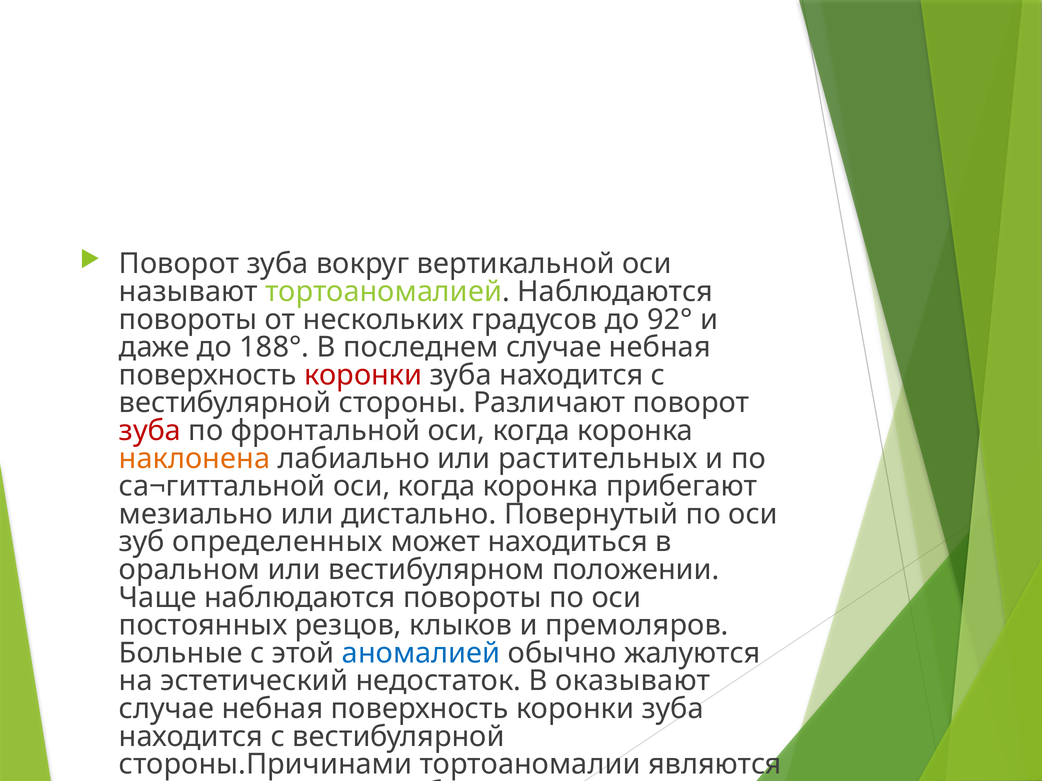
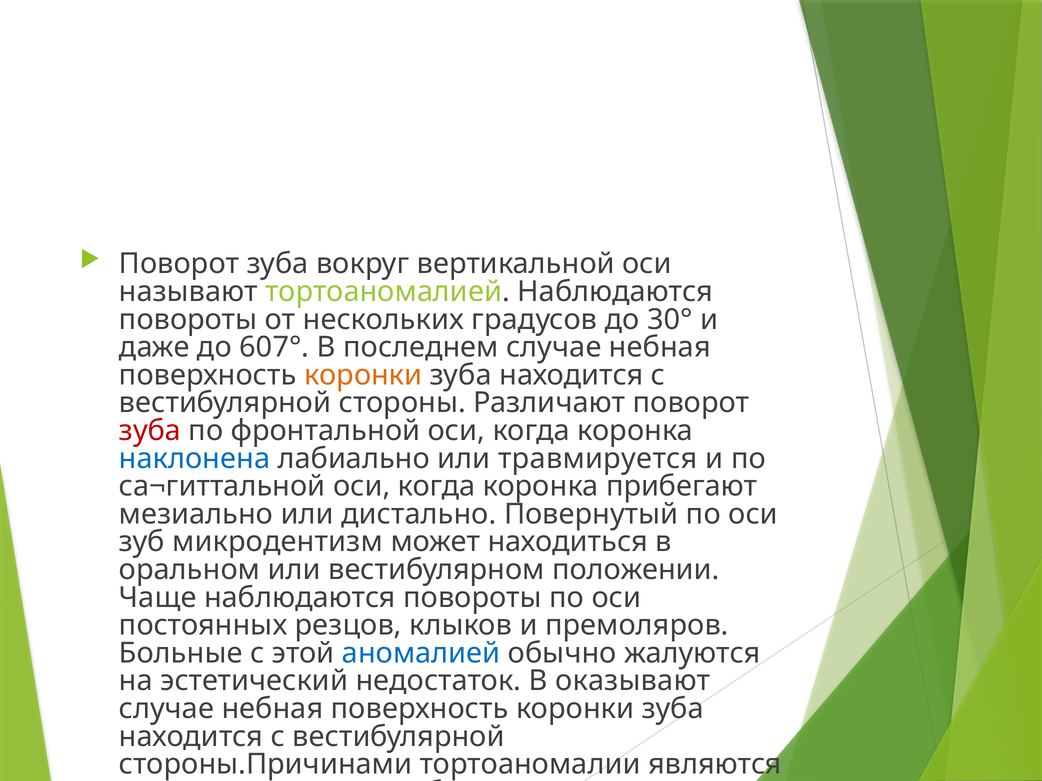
92°: 92° -> 30° (670, 320)
188°: 188° -> 607° (274, 348)
коронки colour: red -> orange (363, 375)
наклонена colour: orange -> blue (195, 459)
растительных: растительных -> травмируется (598, 459)
определенных: определенных -> микродентизм (278, 542)
